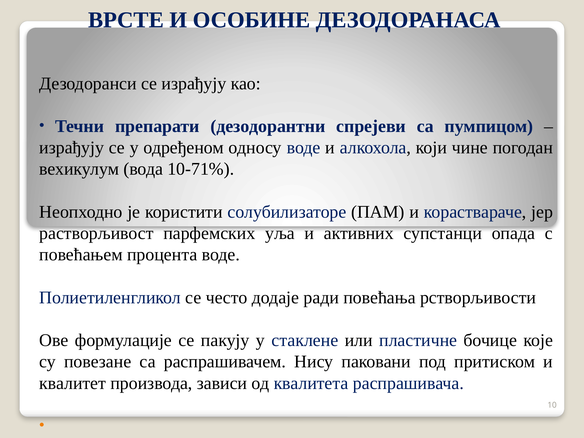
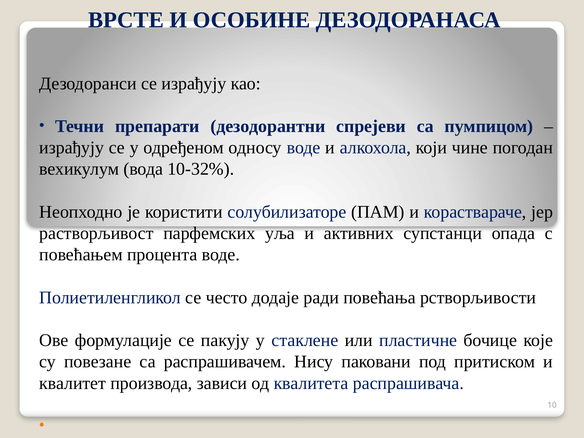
10-71%: 10-71% -> 10-32% (201, 169)
